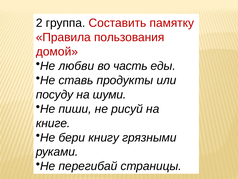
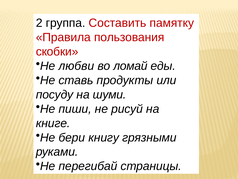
домой: домой -> скобки (57, 52)
часть: часть -> ломай (130, 66)
